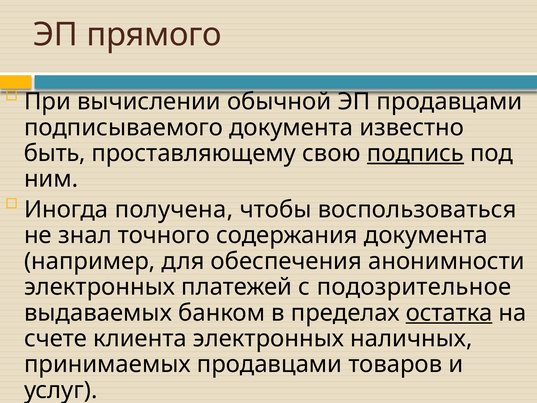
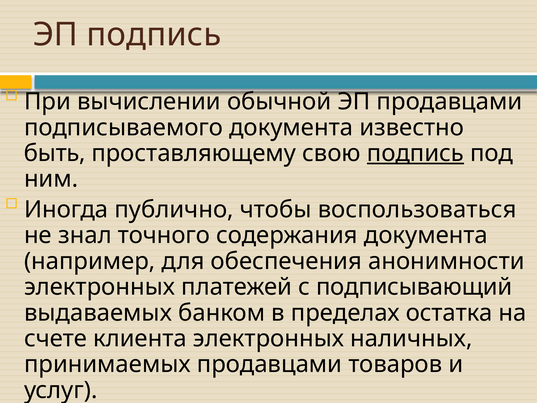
ЭП прямого: прямого -> подпись (154, 35)
получена: получена -> публично (174, 209)
подозрительное: подозрительное -> подписывающий (414, 287)
остатка underline: present -> none (449, 313)
